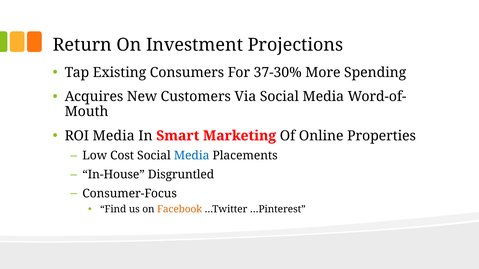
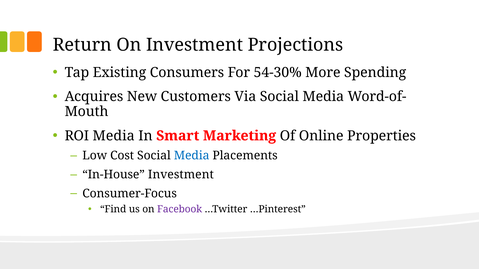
37-30%: 37-30% -> 54-30% (278, 73)
In-House Disgruntled: Disgruntled -> Investment (181, 175)
Facebook colour: orange -> purple (180, 210)
